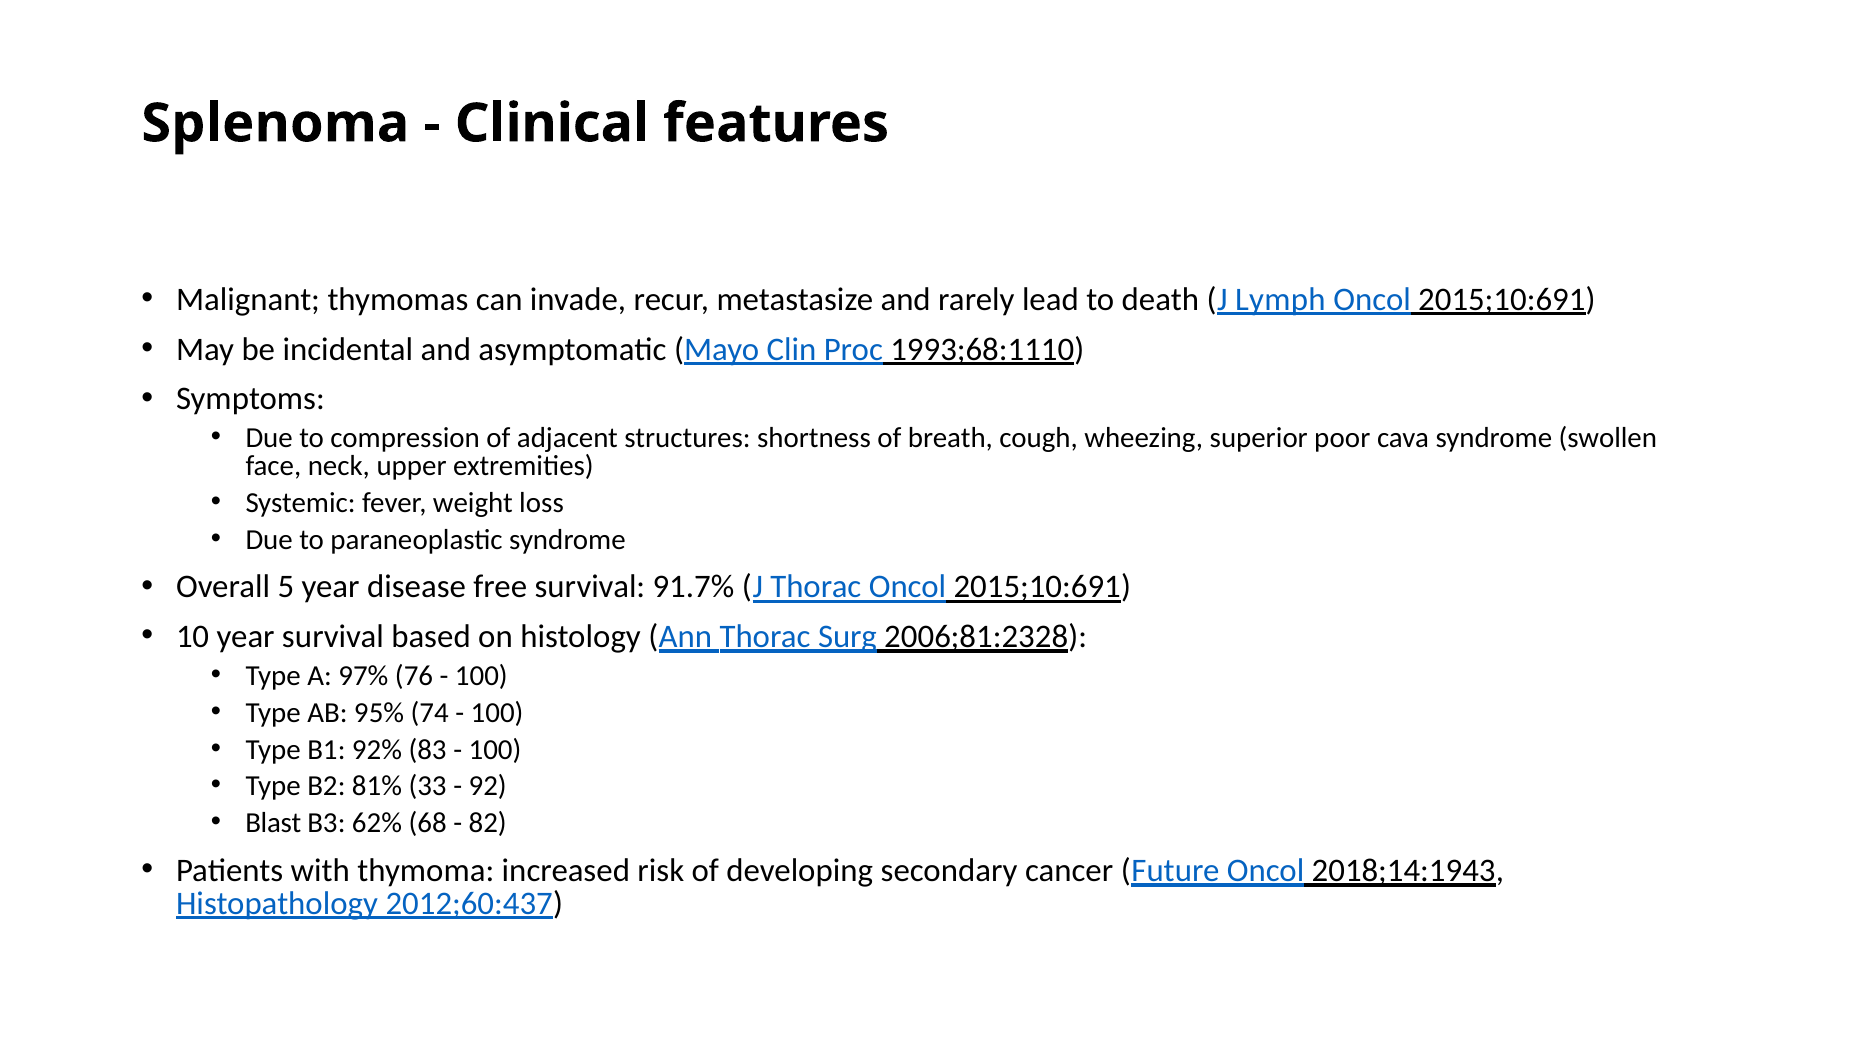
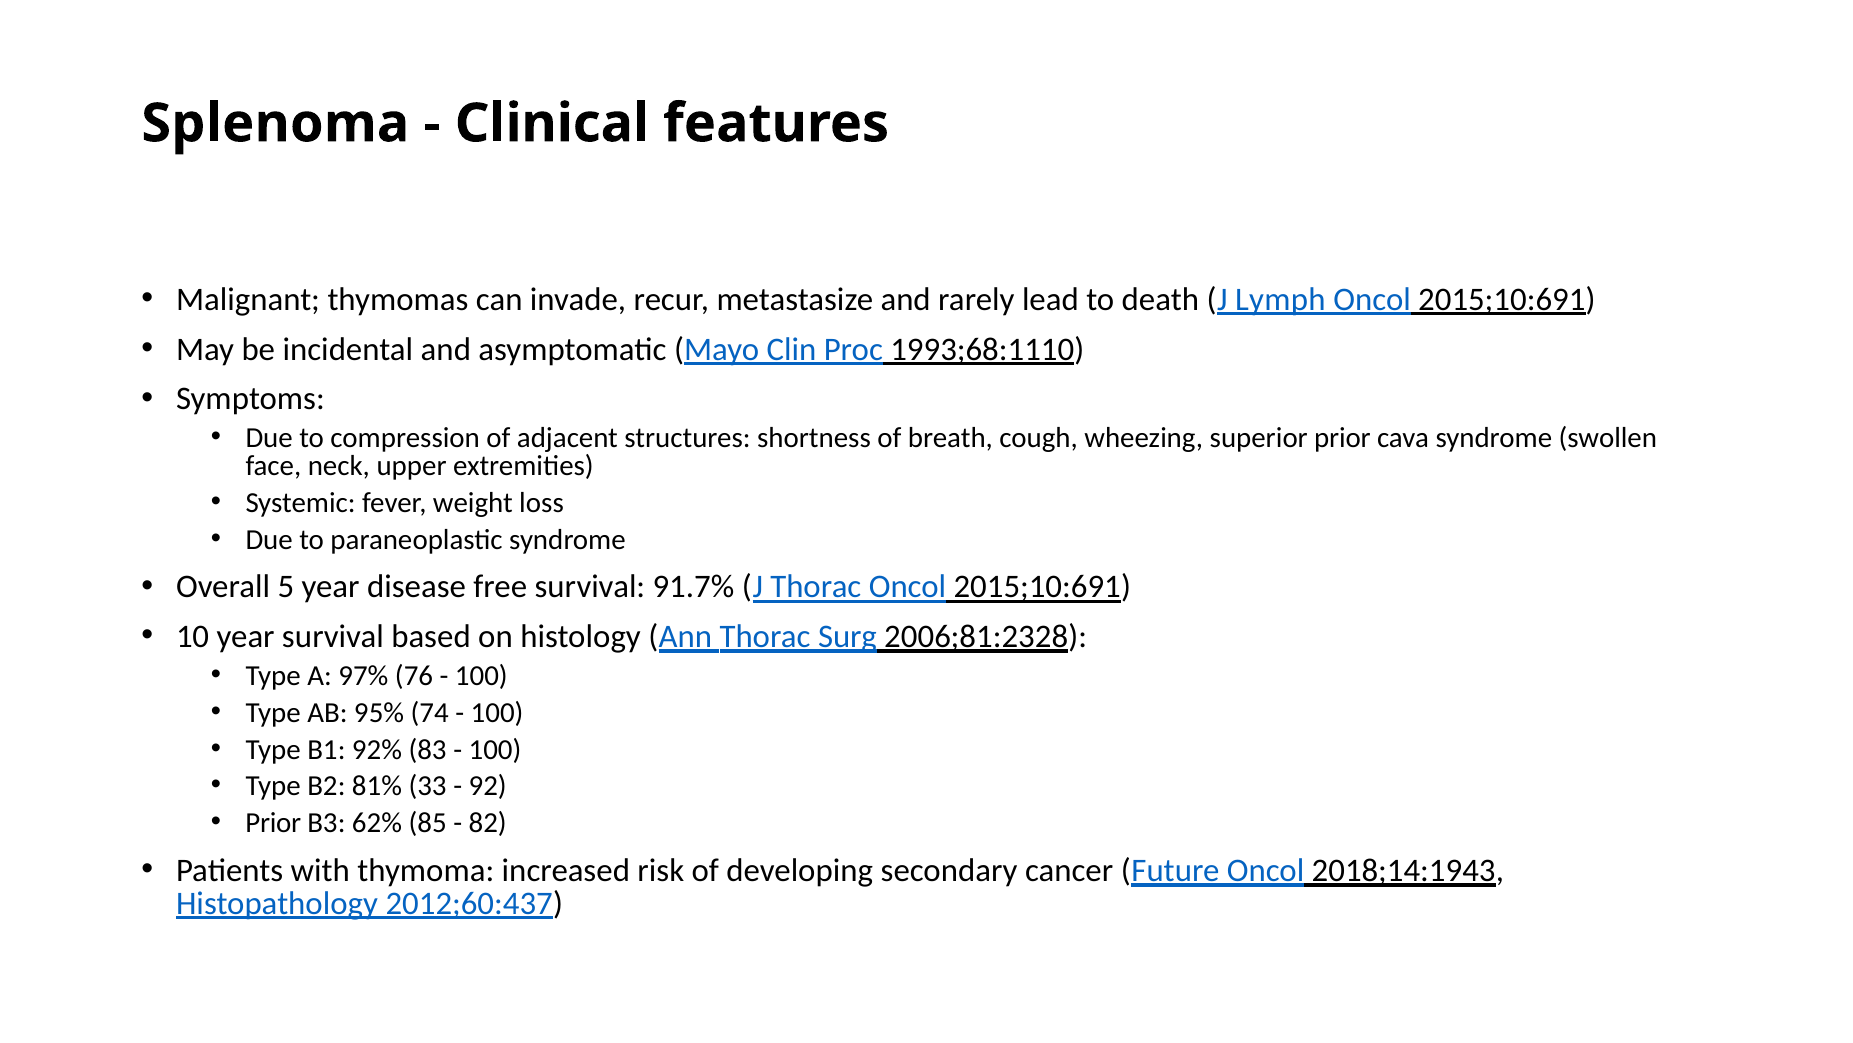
superior poor: poor -> prior (1342, 437)
Blast: Blast -> Prior (273, 823)
68: 68 -> 85 (428, 823)
